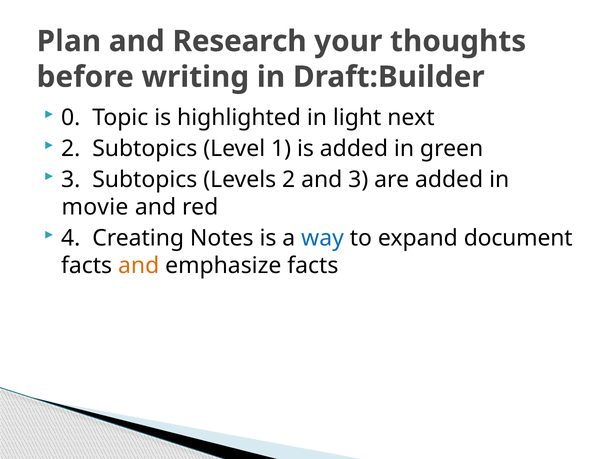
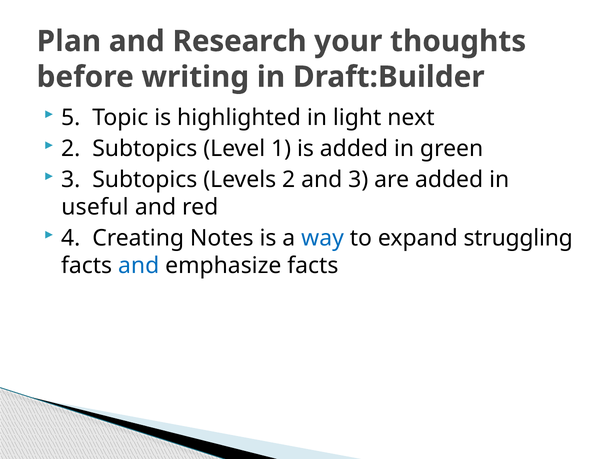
0: 0 -> 5 (71, 118)
movie: movie -> useful (95, 207)
document: document -> struggling (518, 238)
and colour: orange -> blue (139, 266)
